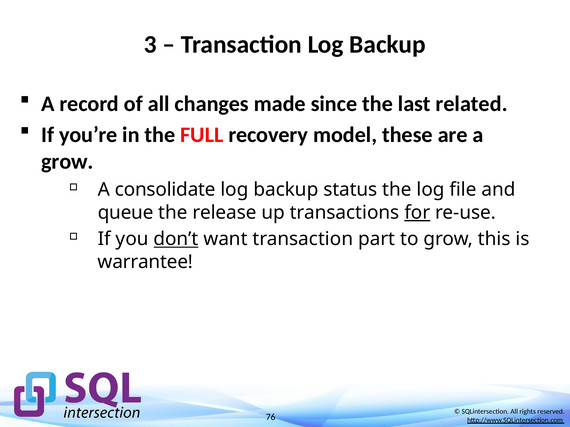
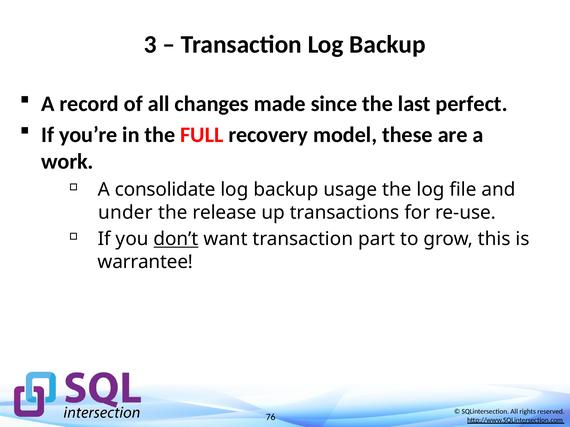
related: related -> perfect (472, 104)
grow: grow -> work (67, 162)
status: status -> usage (350, 190)
queue: queue -> under (125, 213)
for underline: present -> none (417, 213)
